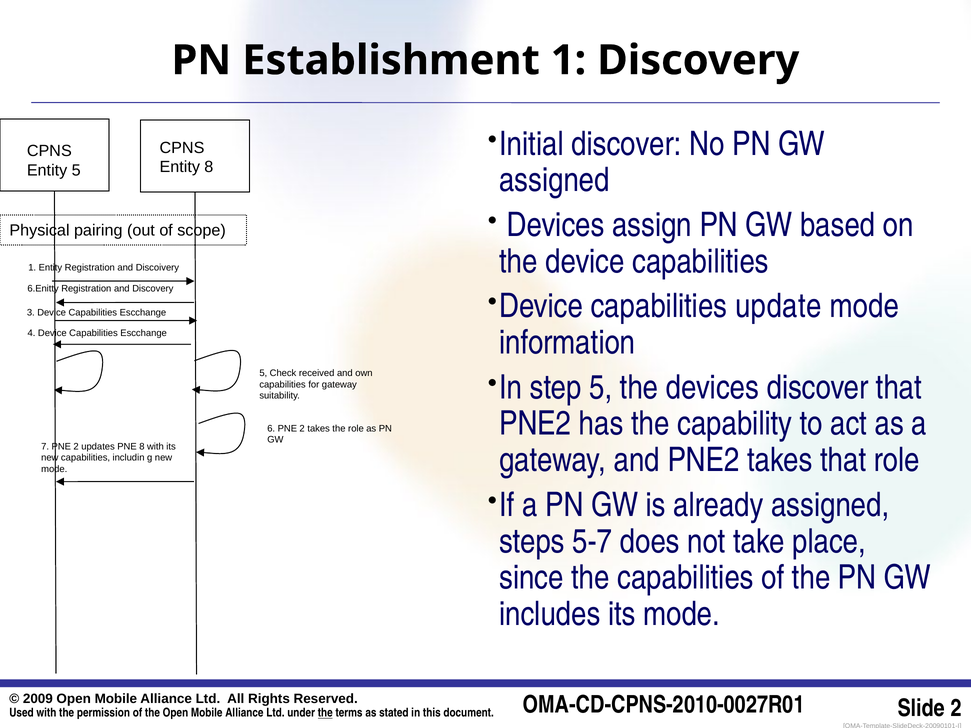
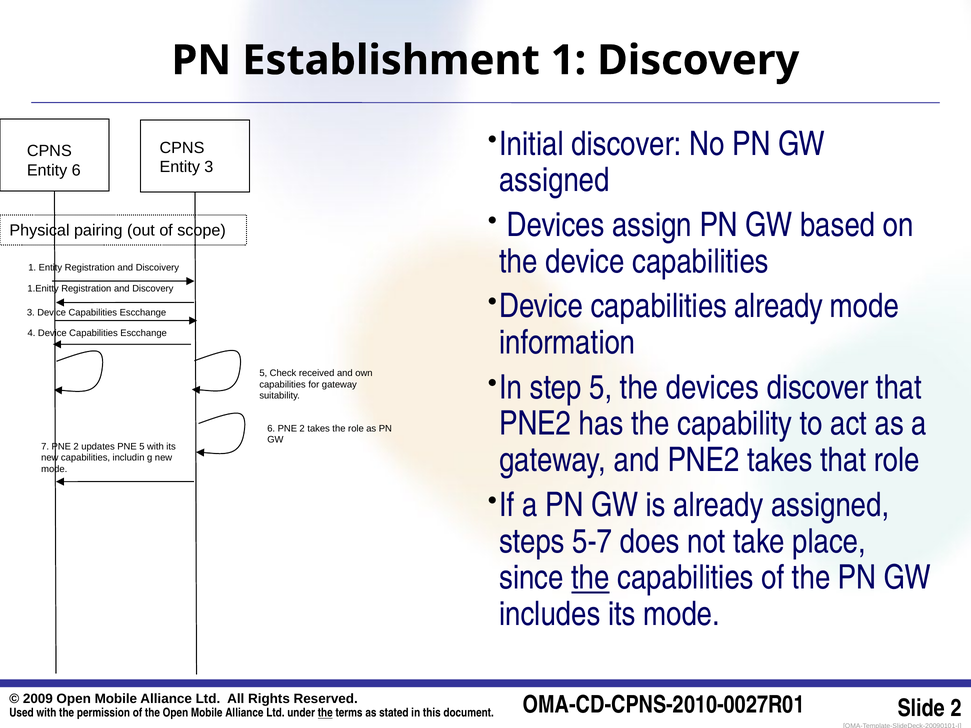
Entity 8: 8 -> 3 (209, 167)
Entity 5: 5 -> 6 (76, 170)
6.Enitty: 6.Enitty -> 1.Enitty (43, 289)
capabilities update: update -> already (779, 306)
PNE 8: 8 -> 5 (142, 447)
the underline: none -> present (590, 578)
